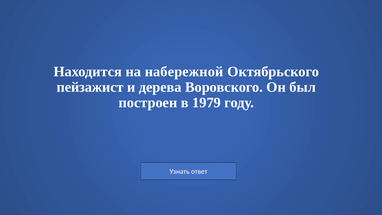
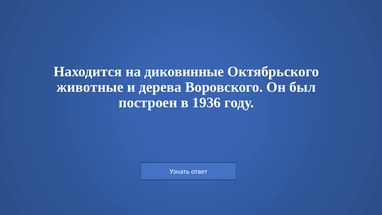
набережной: набережной -> диковинные (184, 72)
пейзажист: пейзажист -> животные (90, 87)
1979: 1979 -> 1936 (207, 102)
